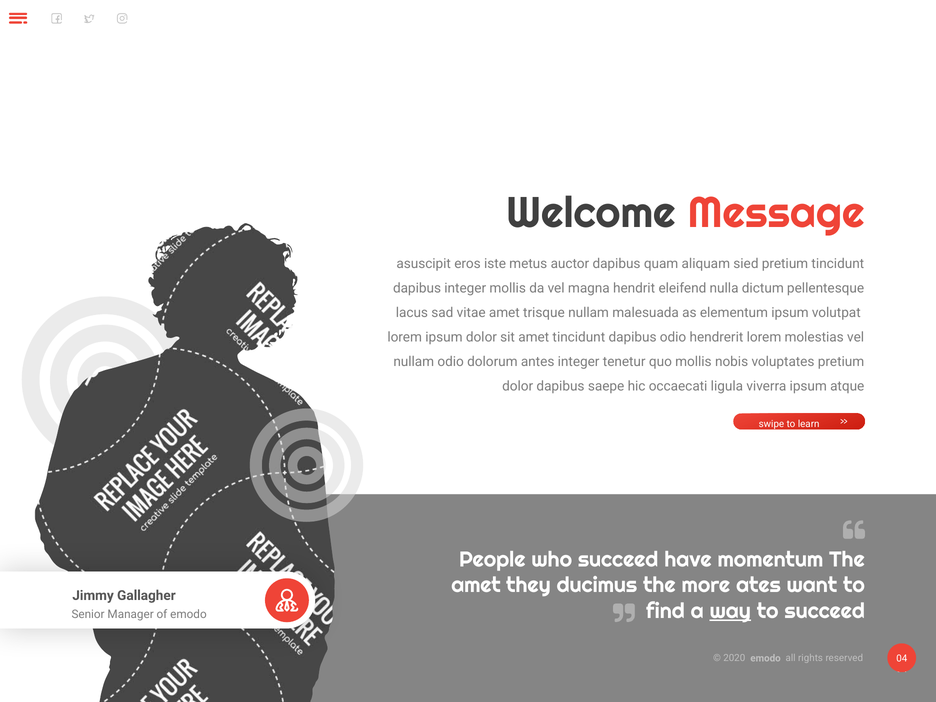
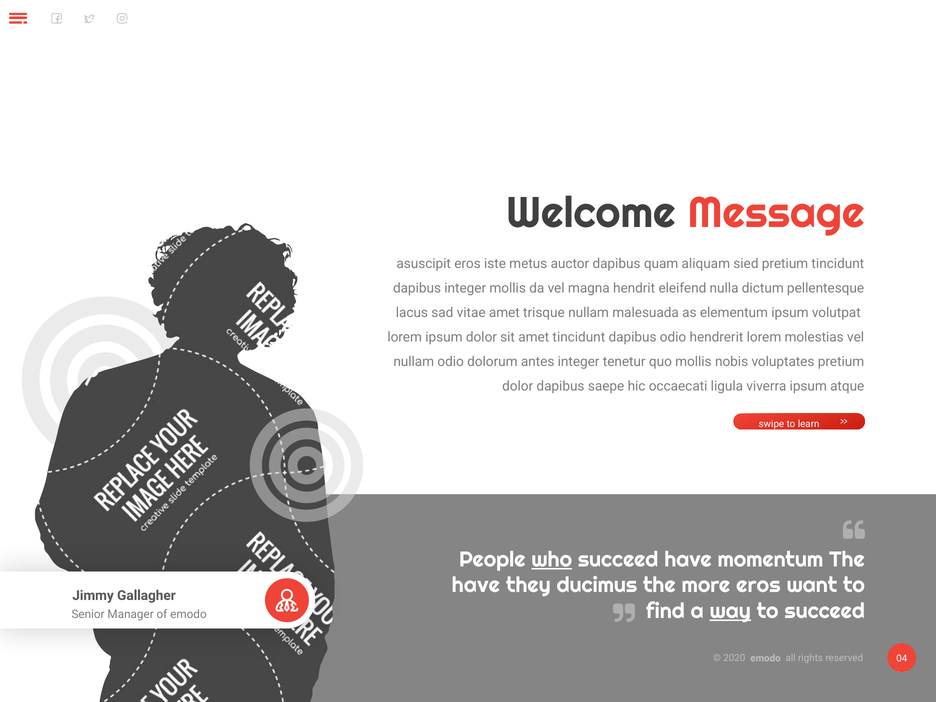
who underline: none -> present (552, 560)
amet: amet -> have (476, 585)
more ates: ates -> eros (758, 585)
